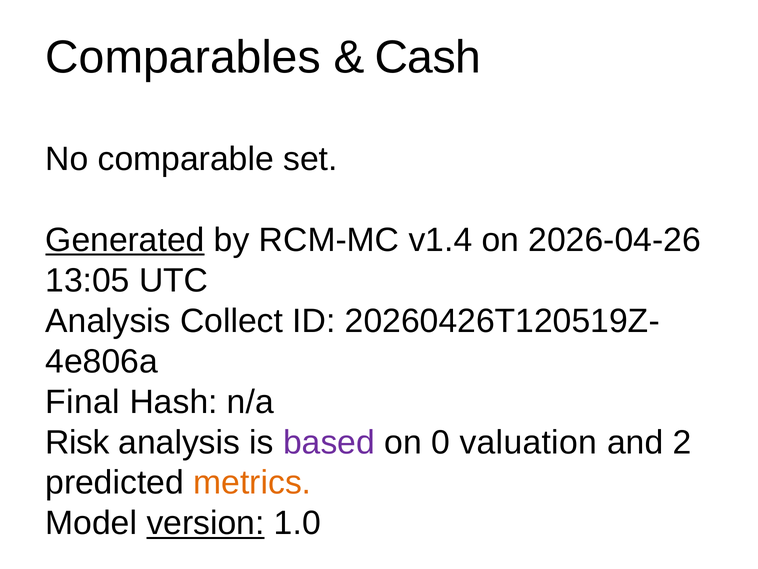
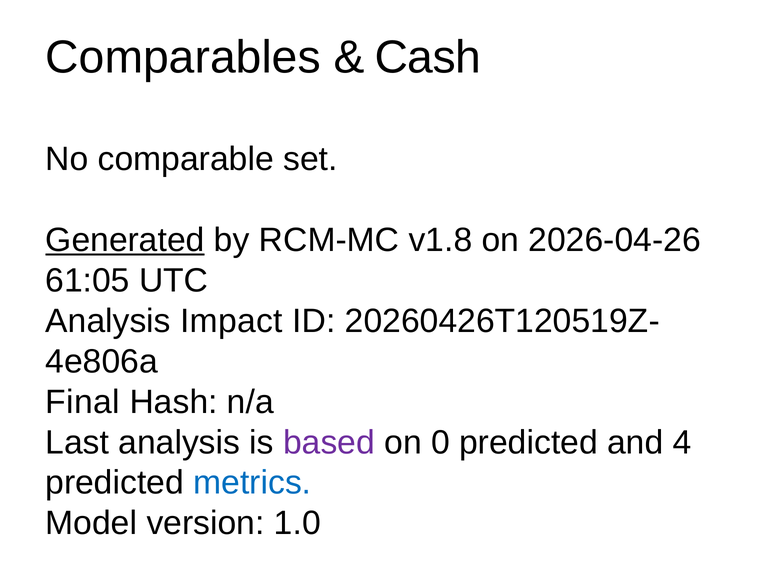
v1.4: v1.4 -> v1.8 (440, 240)
13:05: 13:05 -> 61:05 (88, 280)
Collect: Collect -> Impact (231, 321)
Risk: Risk -> Last (77, 442)
0 valuation: valuation -> predicted (529, 442)
2: 2 -> 4 (682, 442)
metrics colour: orange -> blue (252, 482)
version underline: present -> none (206, 523)
